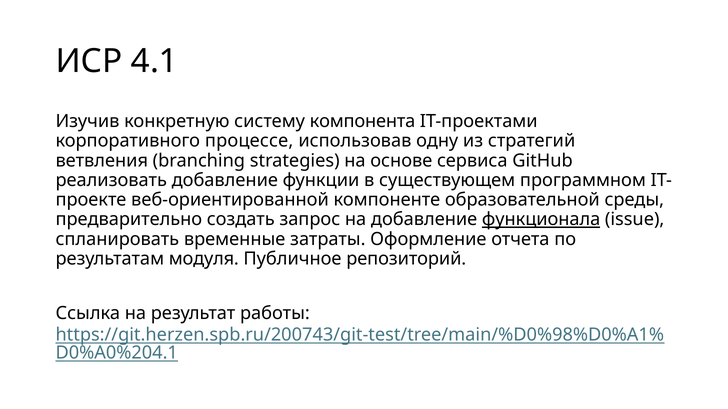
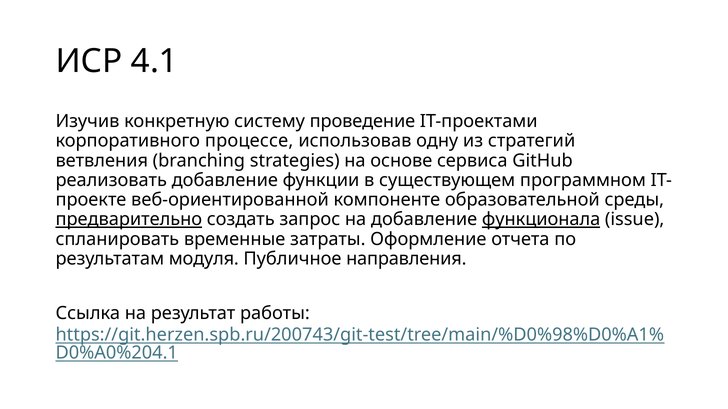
компонента: компонента -> проведение (362, 121)
предварительно underline: none -> present (129, 220)
репозиторий: репозиторий -> направления (406, 259)
